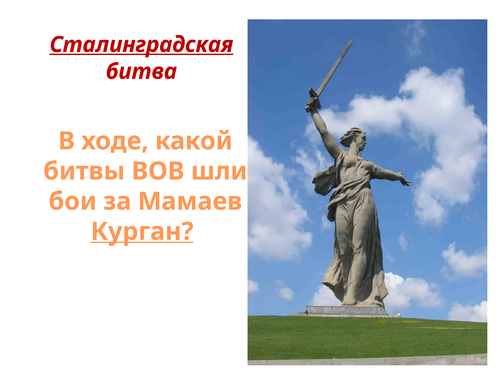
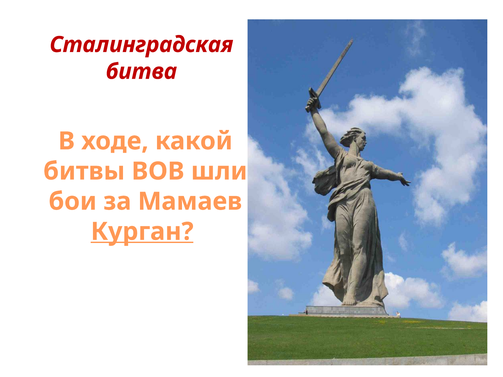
Сталинградская underline: present -> none (141, 45)
